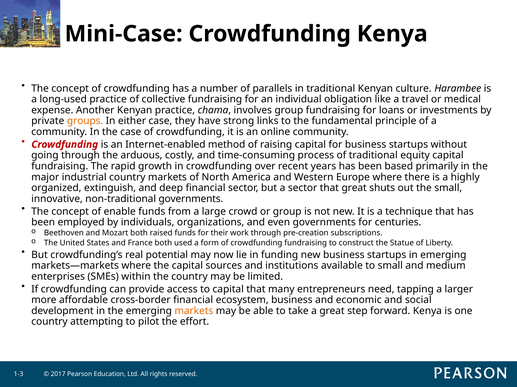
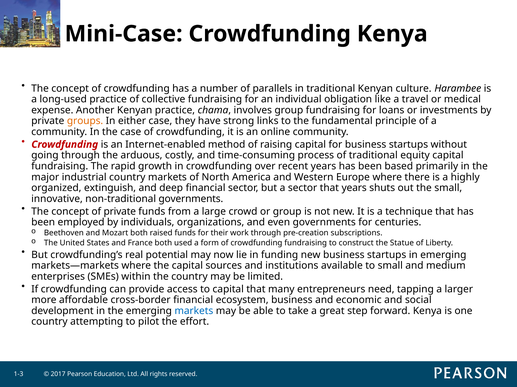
that great: great -> years (354, 188)
of enable: enable -> private (120, 212)
markets colour: orange -> blue (194, 311)
